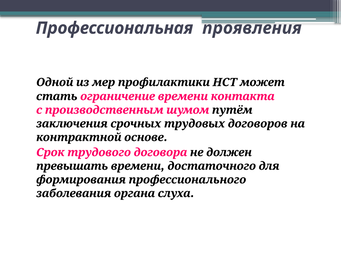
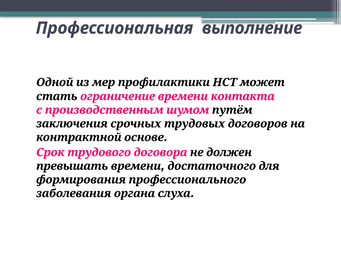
проявления: проявления -> выполнение (252, 28)
